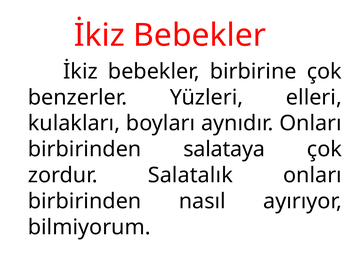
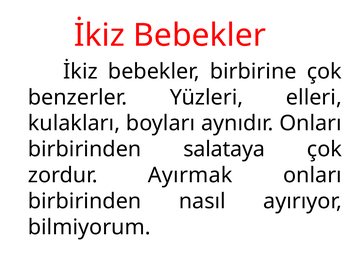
Salatalık: Salatalık -> Ayırmak (190, 176)
